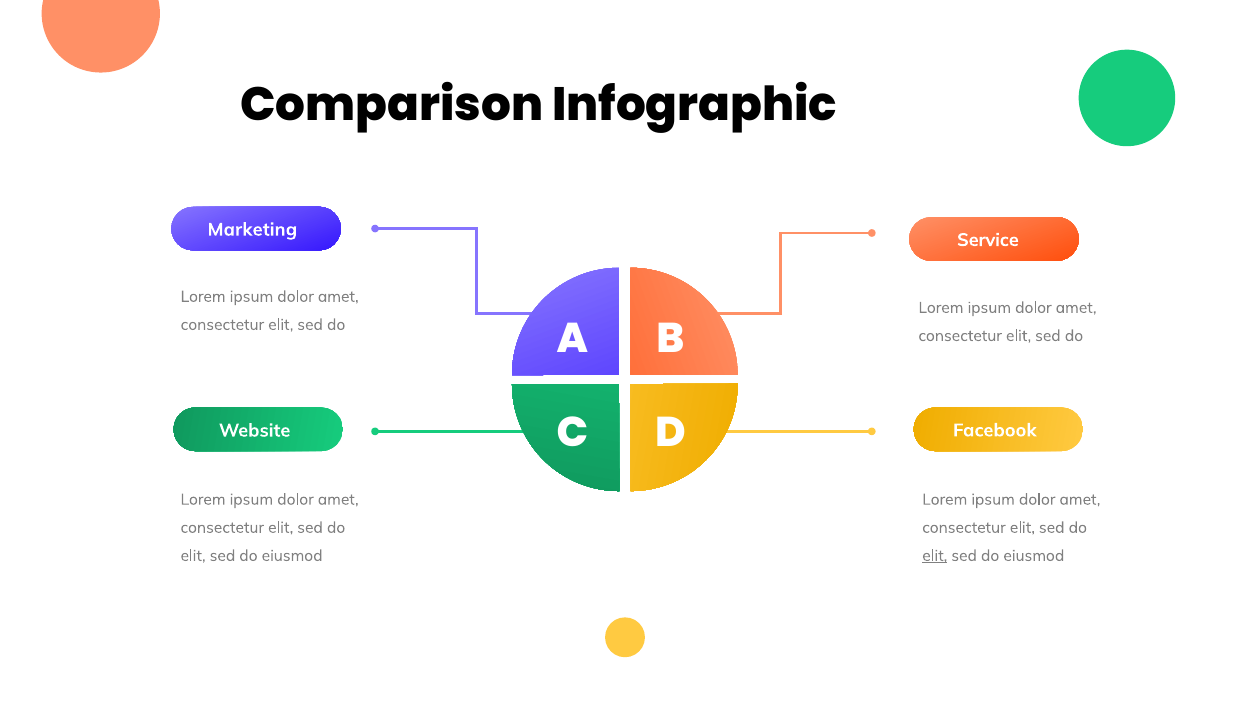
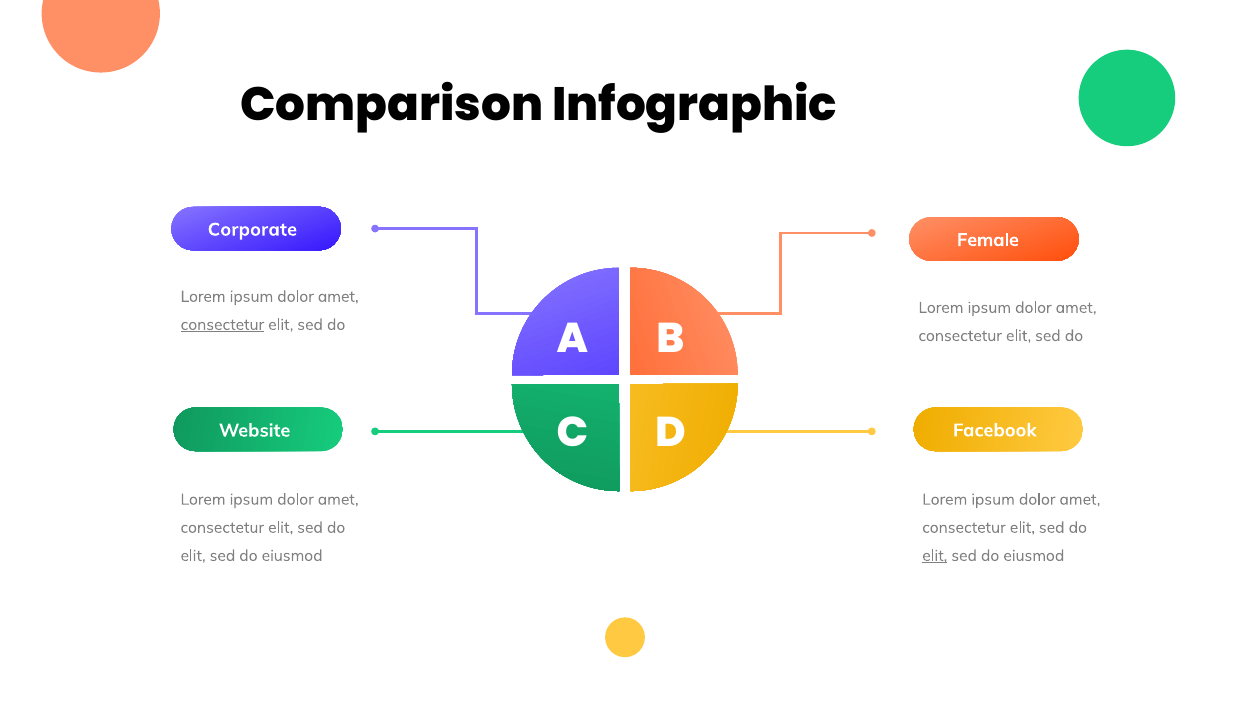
Marketing: Marketing -> Corporate (252, 230)
Service: Service -> Female (988, 240)
consectetur underline: none -> present (222, 325)
